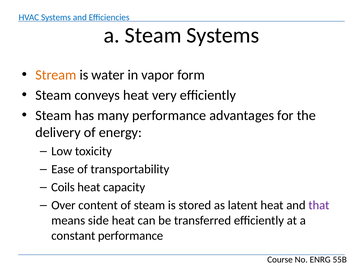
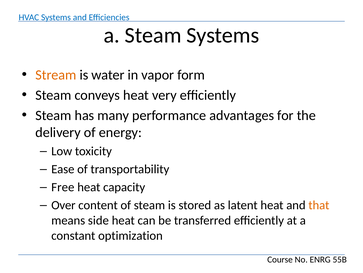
Coils: Coils -> Free (63, 187)
that colour: purple -> orange (319, 205)
constant performance: performance -> optimization (130, 235)
